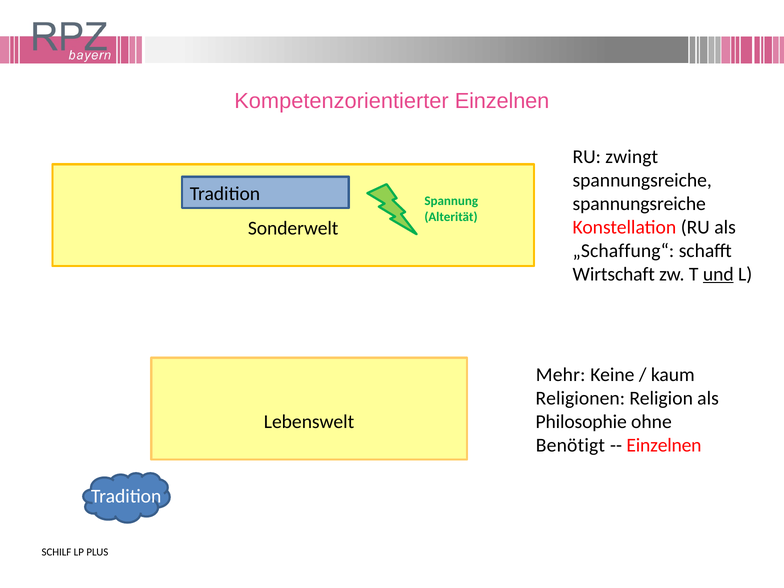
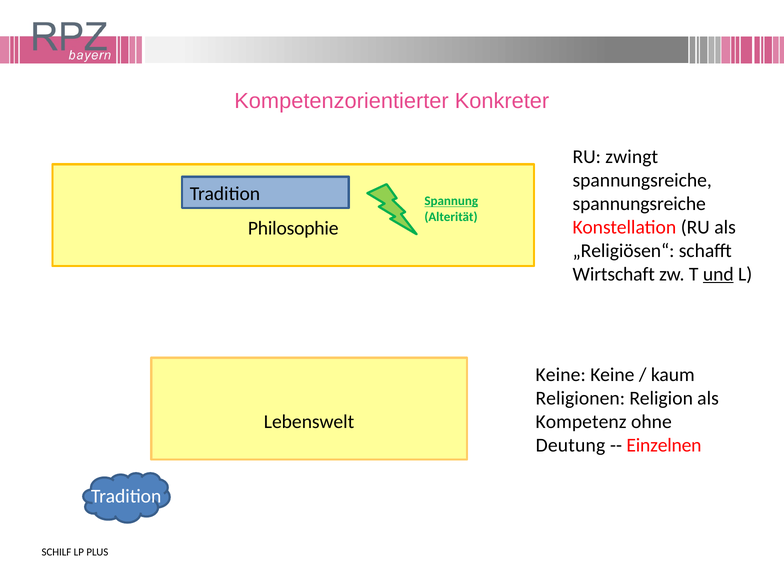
Kompetenzorientierter Einzelnen: Einzelnen -> Konkreter (502, 101)
Spannung underline: none -> present (451, 201)
Sonderwelt: Sonderwelt -> Philosophie (293, 228)
„Schaffung“: „Schaffung“ -> „Religiösen“ (624, 251)
Mehr: Mehr -> Keine (561, 375)
Philosophie: Philosophie -> Kompetenz (581, 422)
Benötigt: Benötigt -> Deutung (570, 445)
